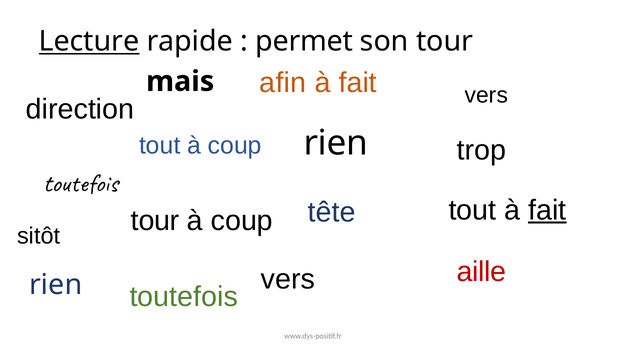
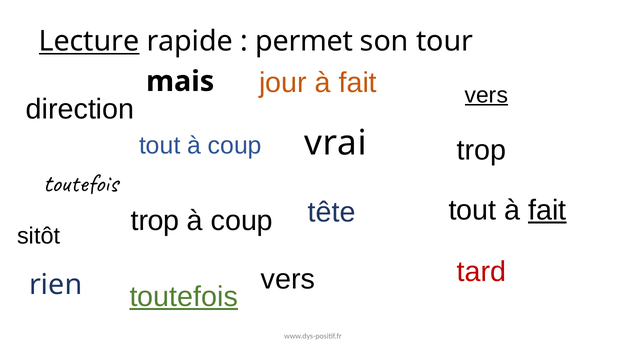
afin: afin -> jour (283, 83)
vers underline: none -> present (486, 95)
rien: rien -> vrai (335, 143)
tour: tour -> trop (155, 221)
aille: aille -> tard (481, 272)
toutefois underline: none -> present (184, 297)
